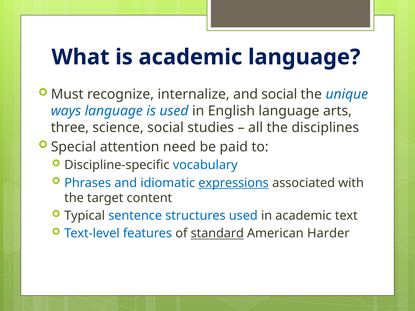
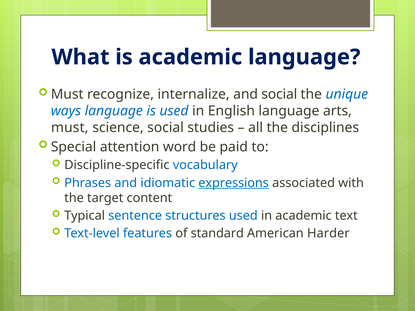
three: three -> must (70, 128)
need: need -> word (180, 147)
standard underline: present -> none (217, 234)
